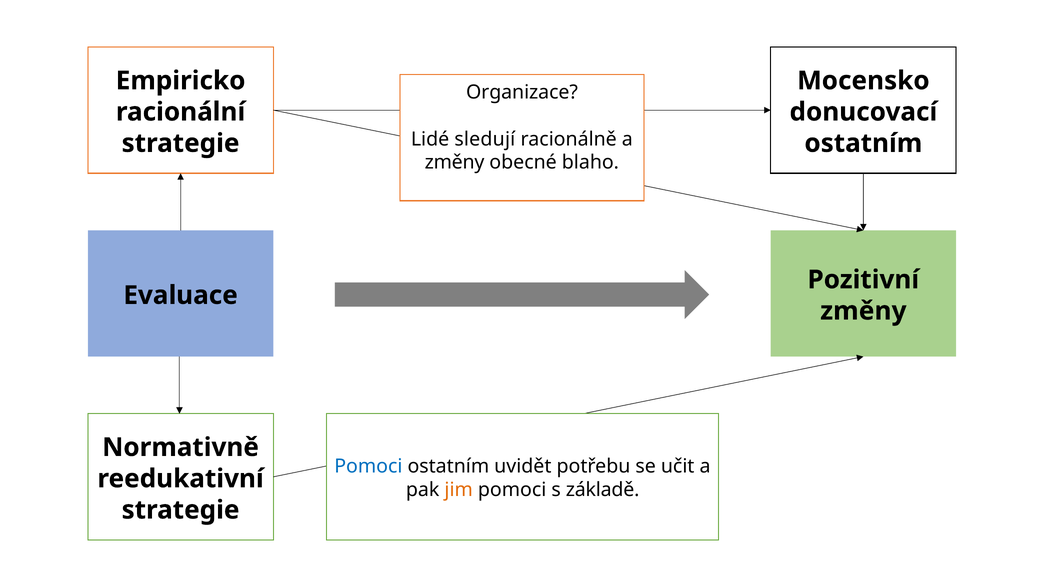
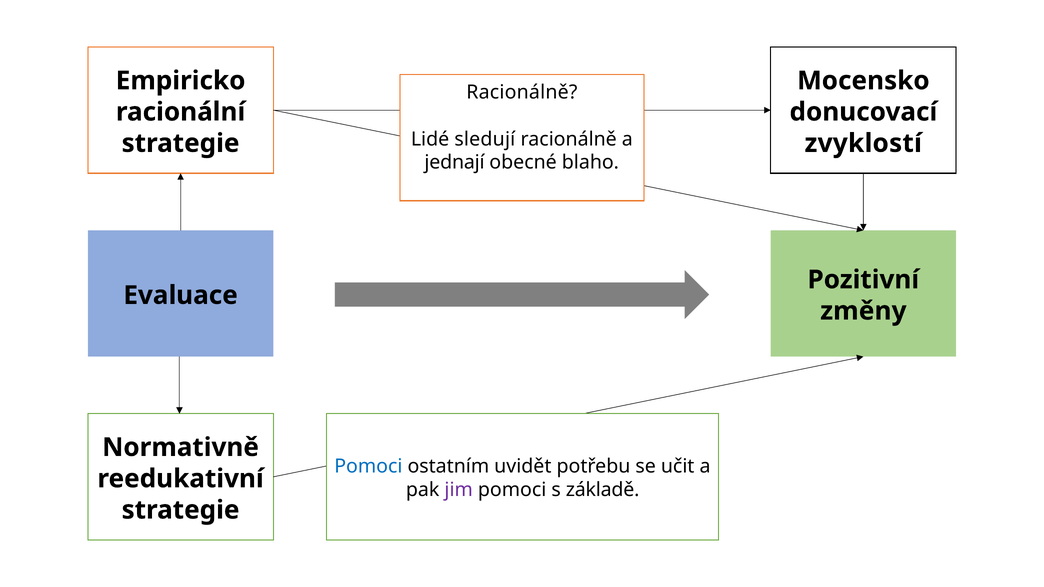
Organizace: Organizace -> Racionálně (522, 92)
ostatním: ostatním -> zvyklostí (863, 143)
změny: změny -> jednají (455, 163)
jim colour: orange -> purple (459, 490)
